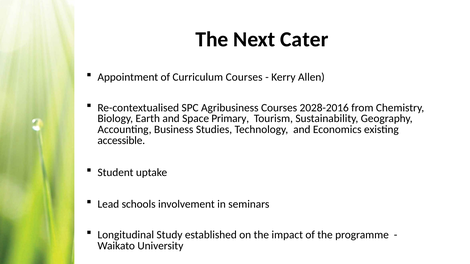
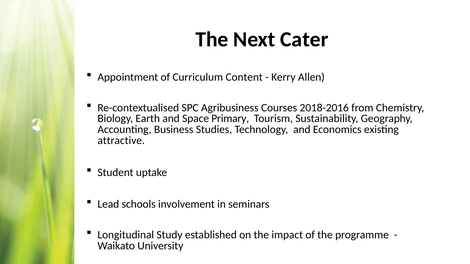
Curriculum Courses: Courses -> Content (244, 77)
2028-2016: 2028-2016 -> 2018-2016 (324, 108)
accessible: accessible -> attractive (121, 141)
